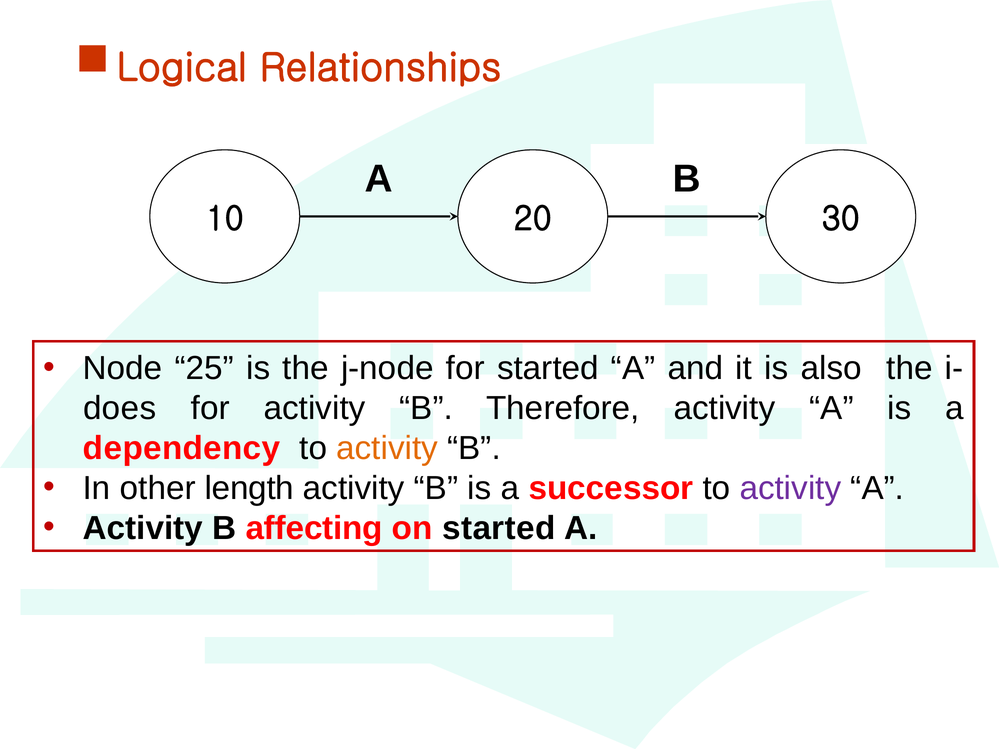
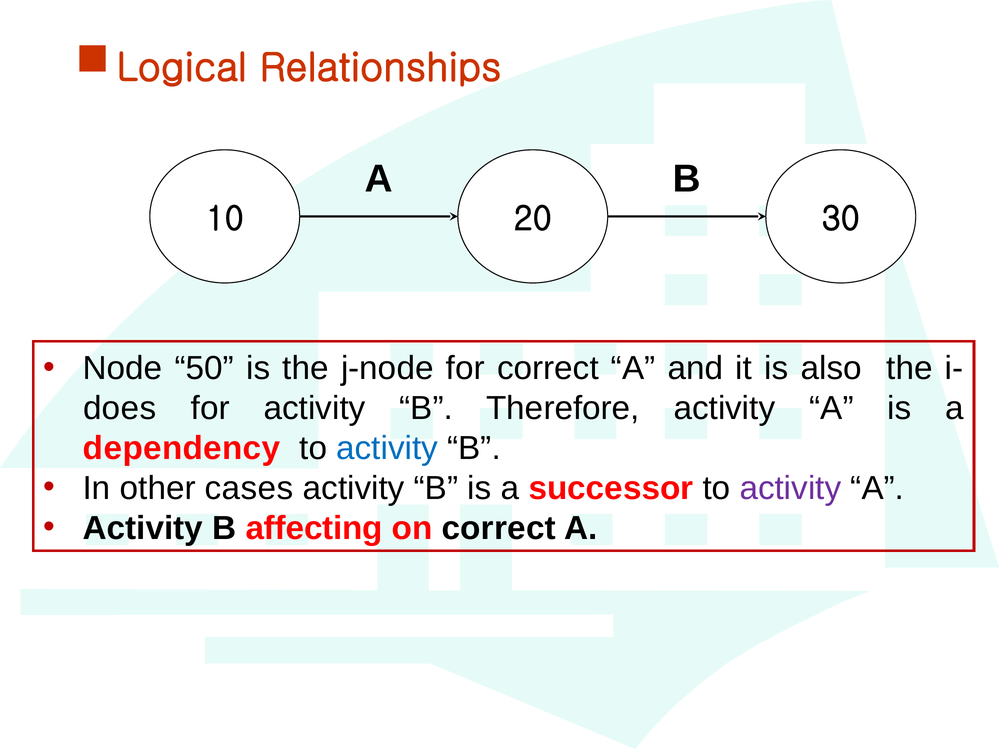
25: 25 -> 50 (204, 369)
for started: started -> correct (548, 369)
activity colour: orange -> blue (387, 448)
length: length -> cases (249, 488)
on started: started -> correct (499, 528)
